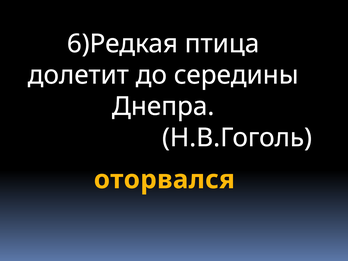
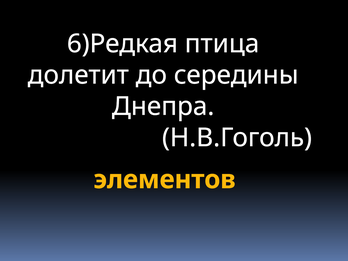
оторвался: оторвался -> элементов (165, 180)
